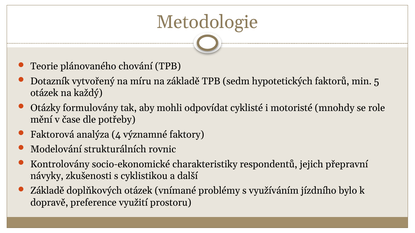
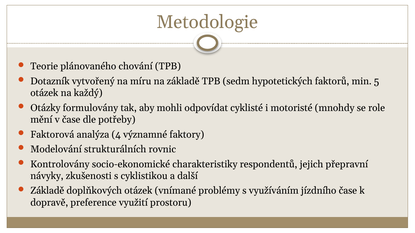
jízdního bylo: bylo -> čase (348, 191)
